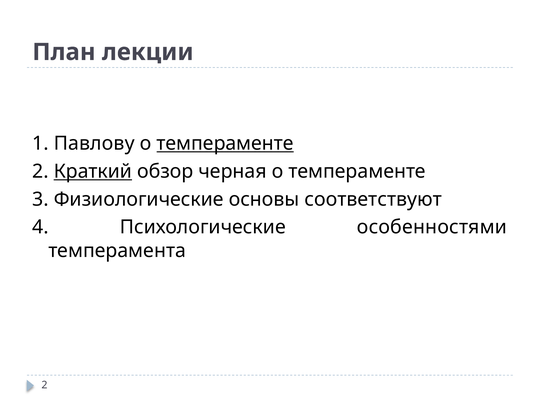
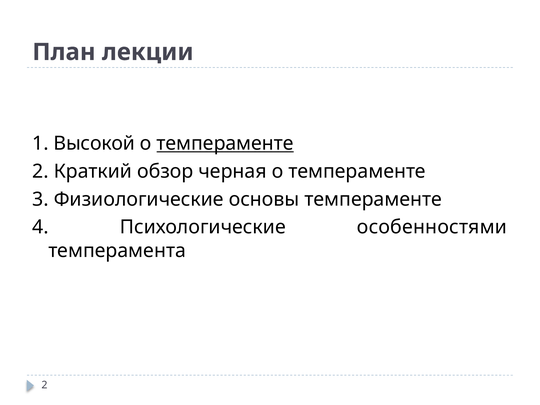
Павлову: Павлову -> Высокой (94, 144)
Краткий underline: present -> none (93, 171)
основы соответствуют: соответствуют -> темпераменте (373, 199)
